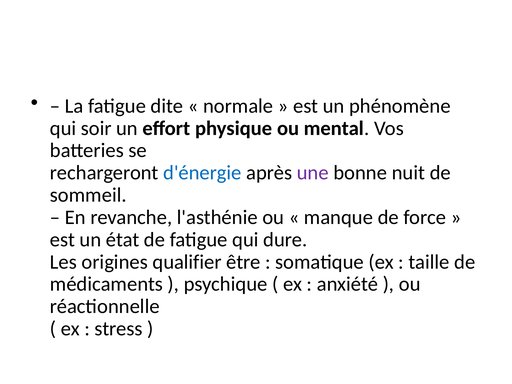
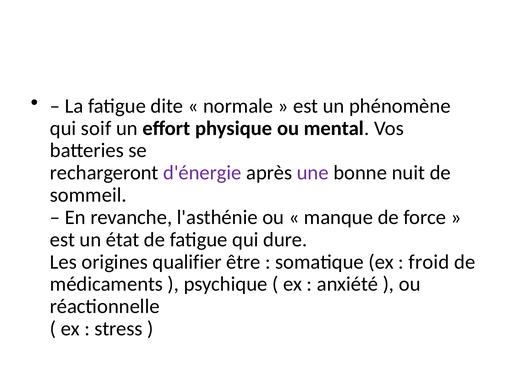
soir: soir -> soif (96, 128)
d'énergie colour: blue -> purple (202, 173)
taille: taille -> froid (429, 262)
